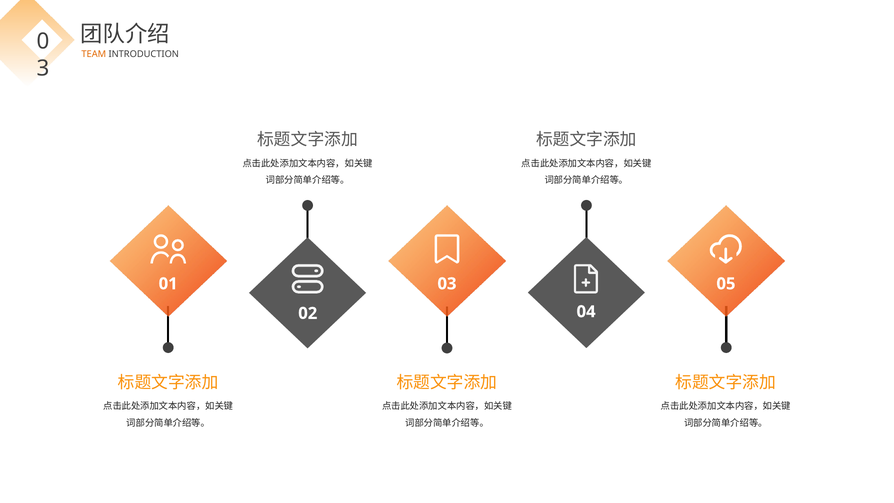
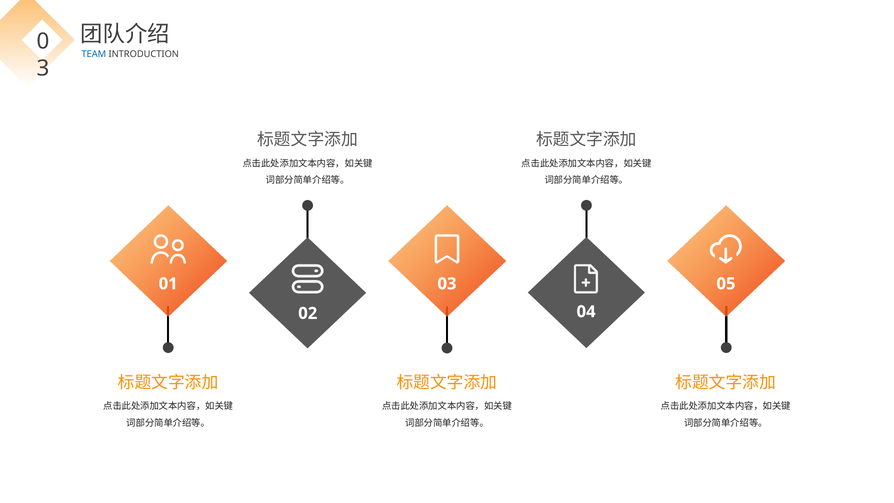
TEAM colour: orange -> blue (94, 54)
